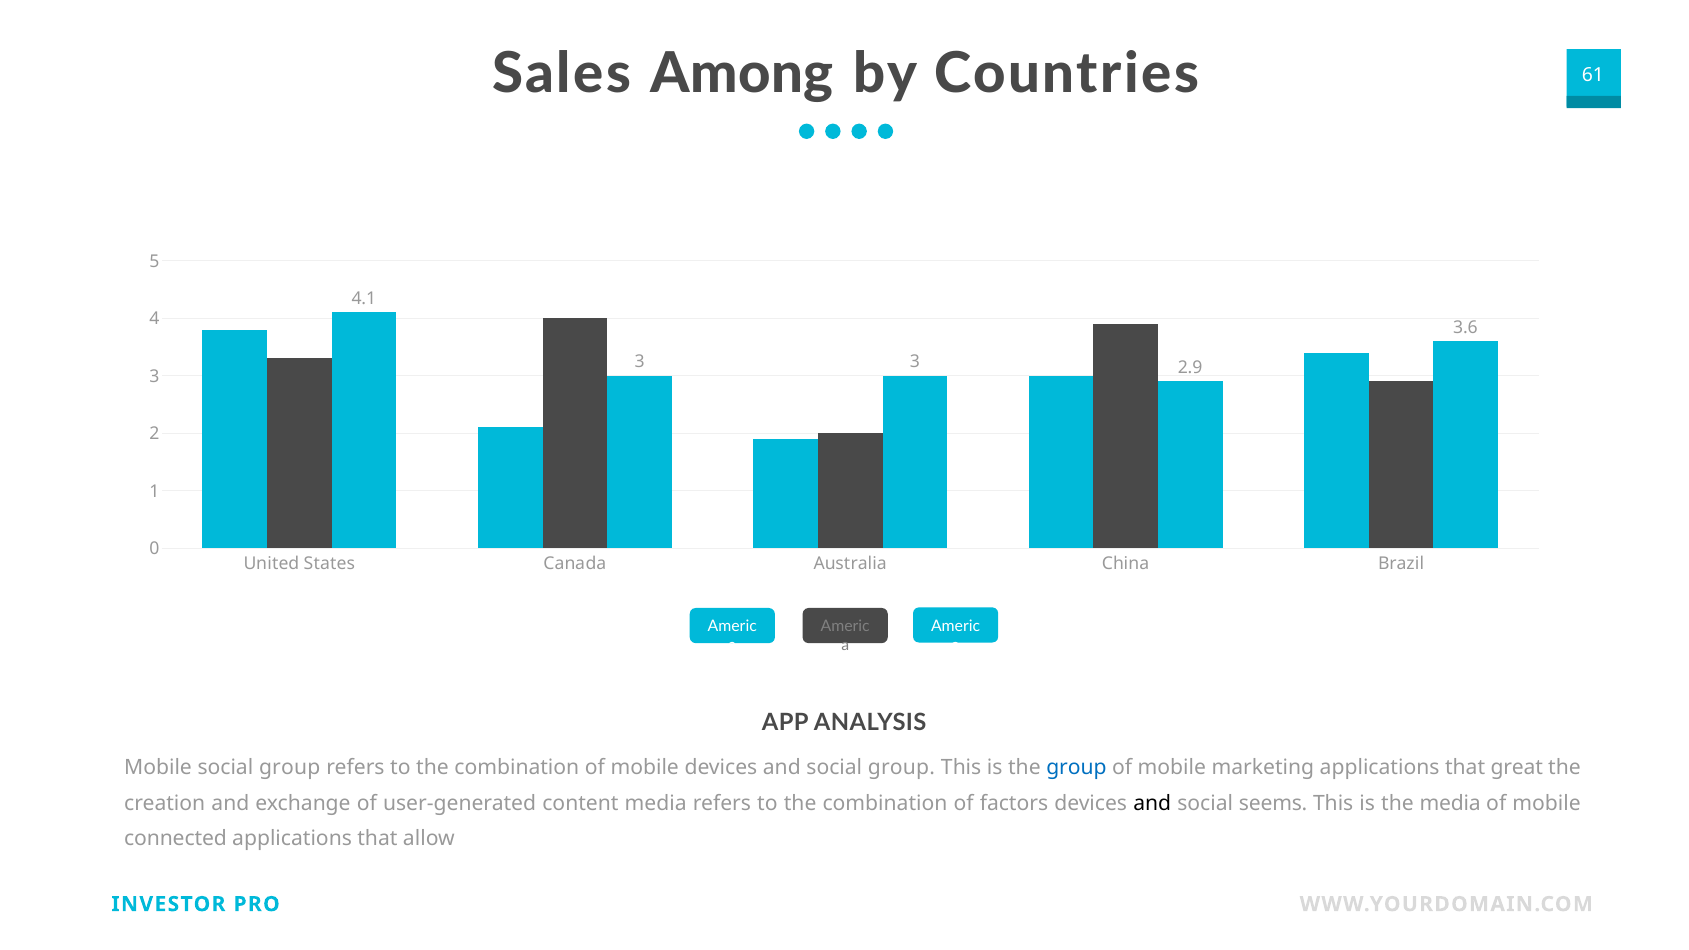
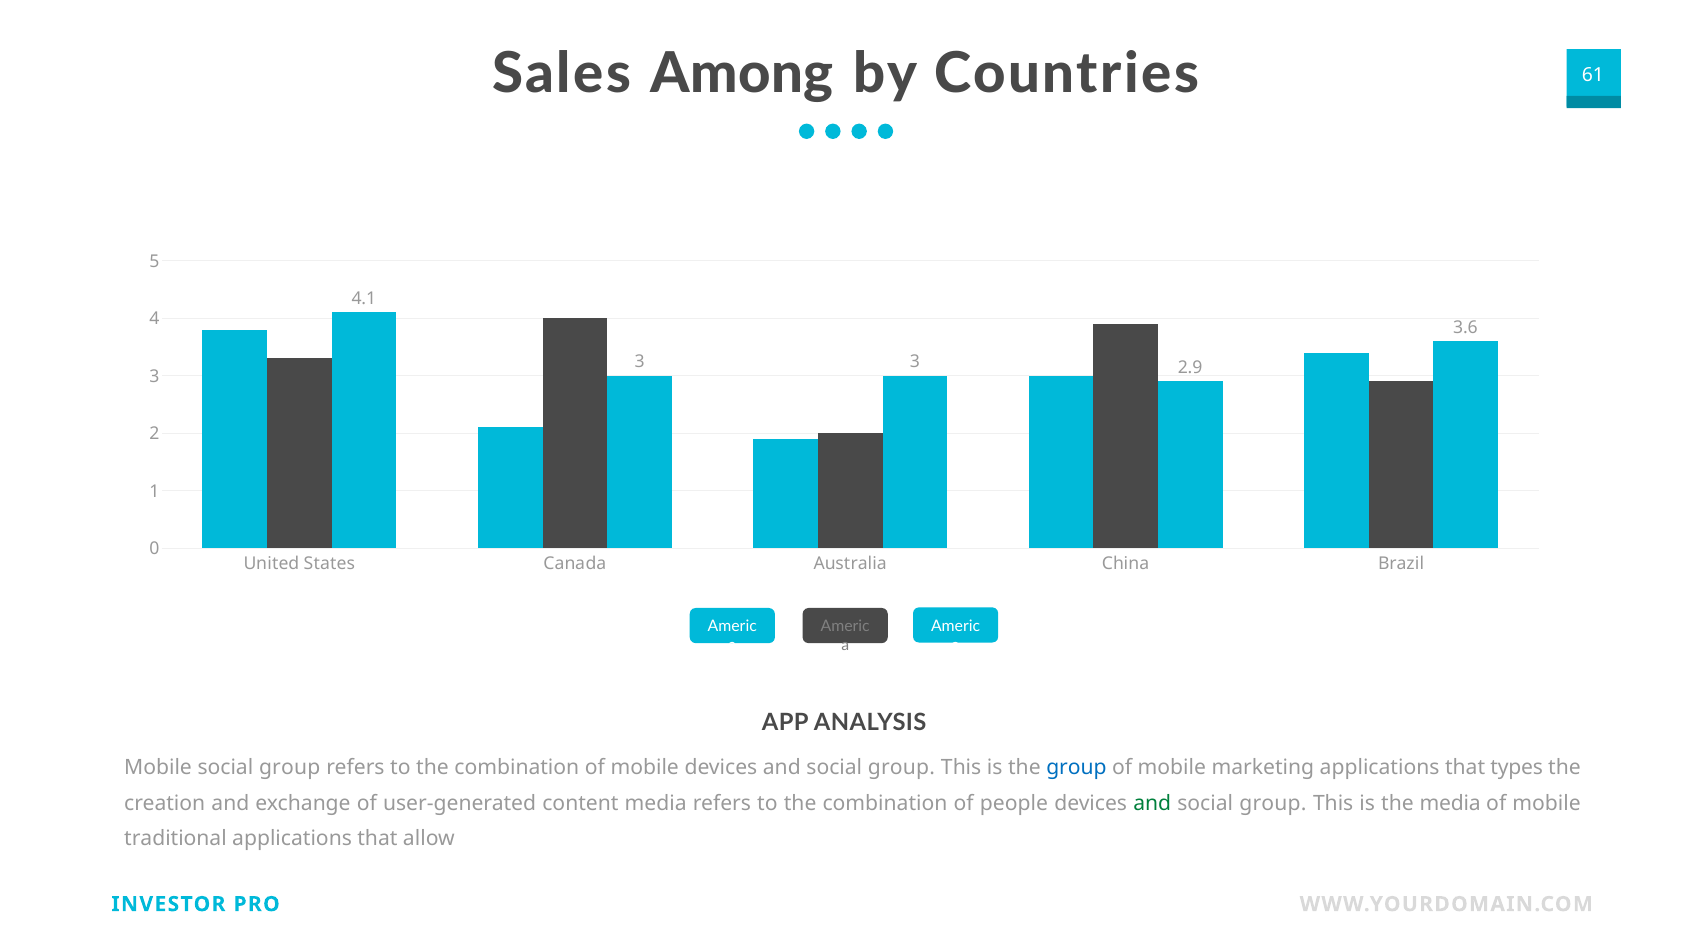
great: great -> types (1517, 768)
factors: factors -> people (1014, 804)
and colour: black -> green (1152, 804)
seems: seems -> group (1273, 804)
connected: connected -> traditional (175, 839)
